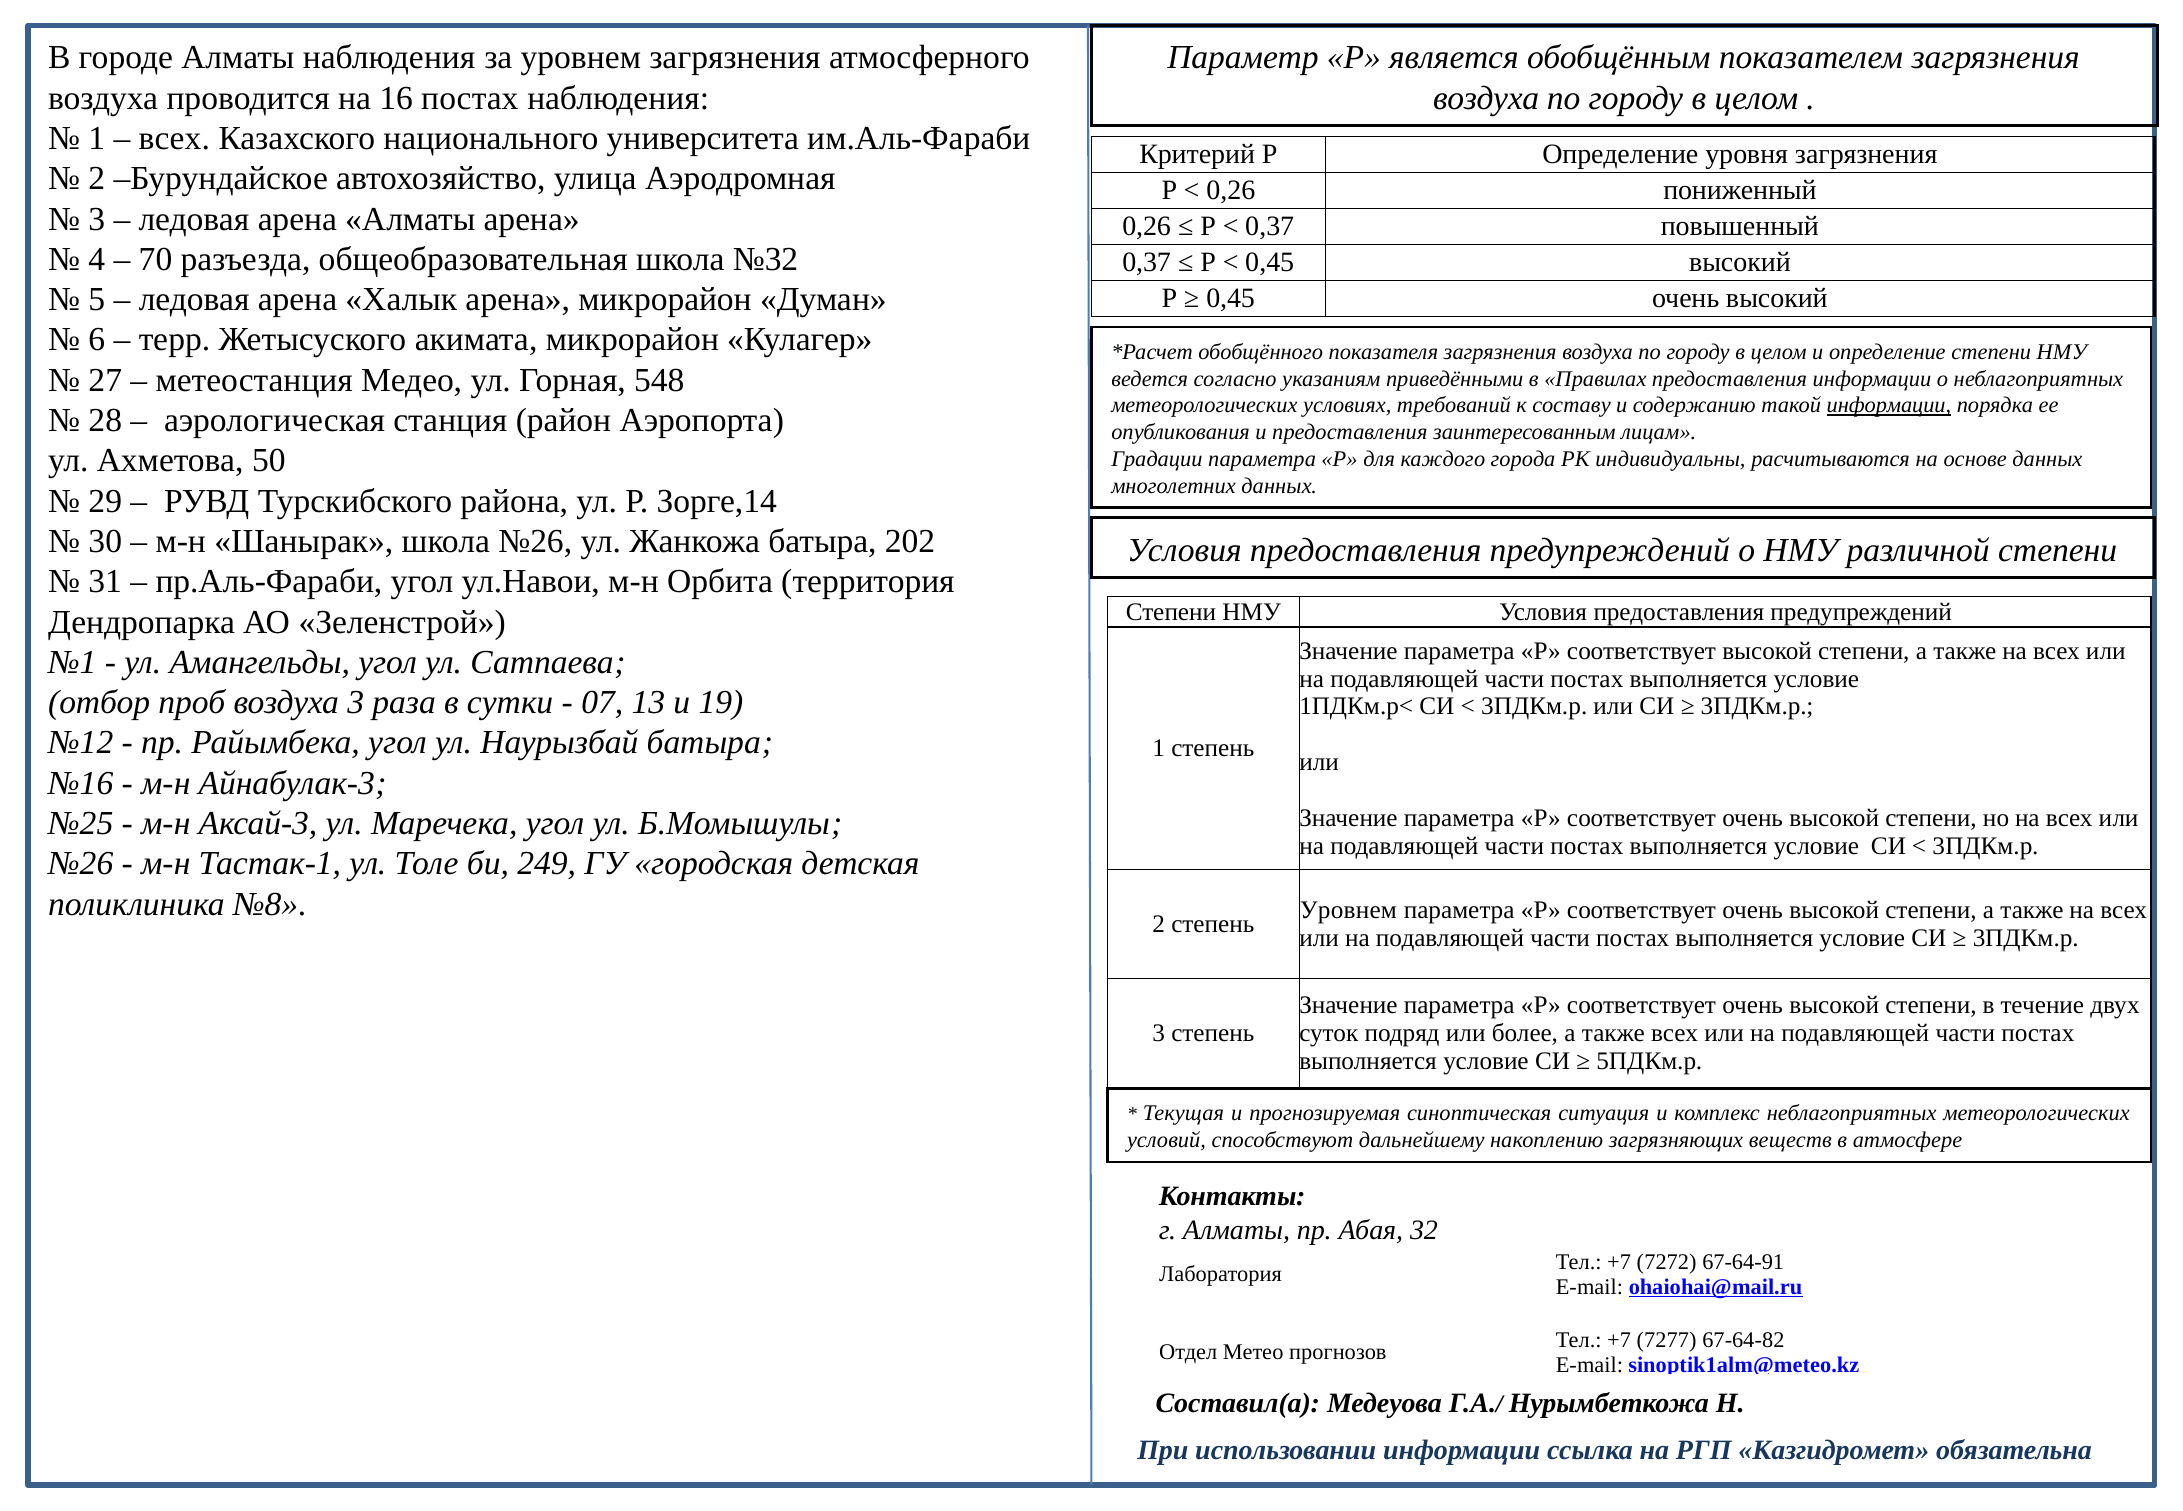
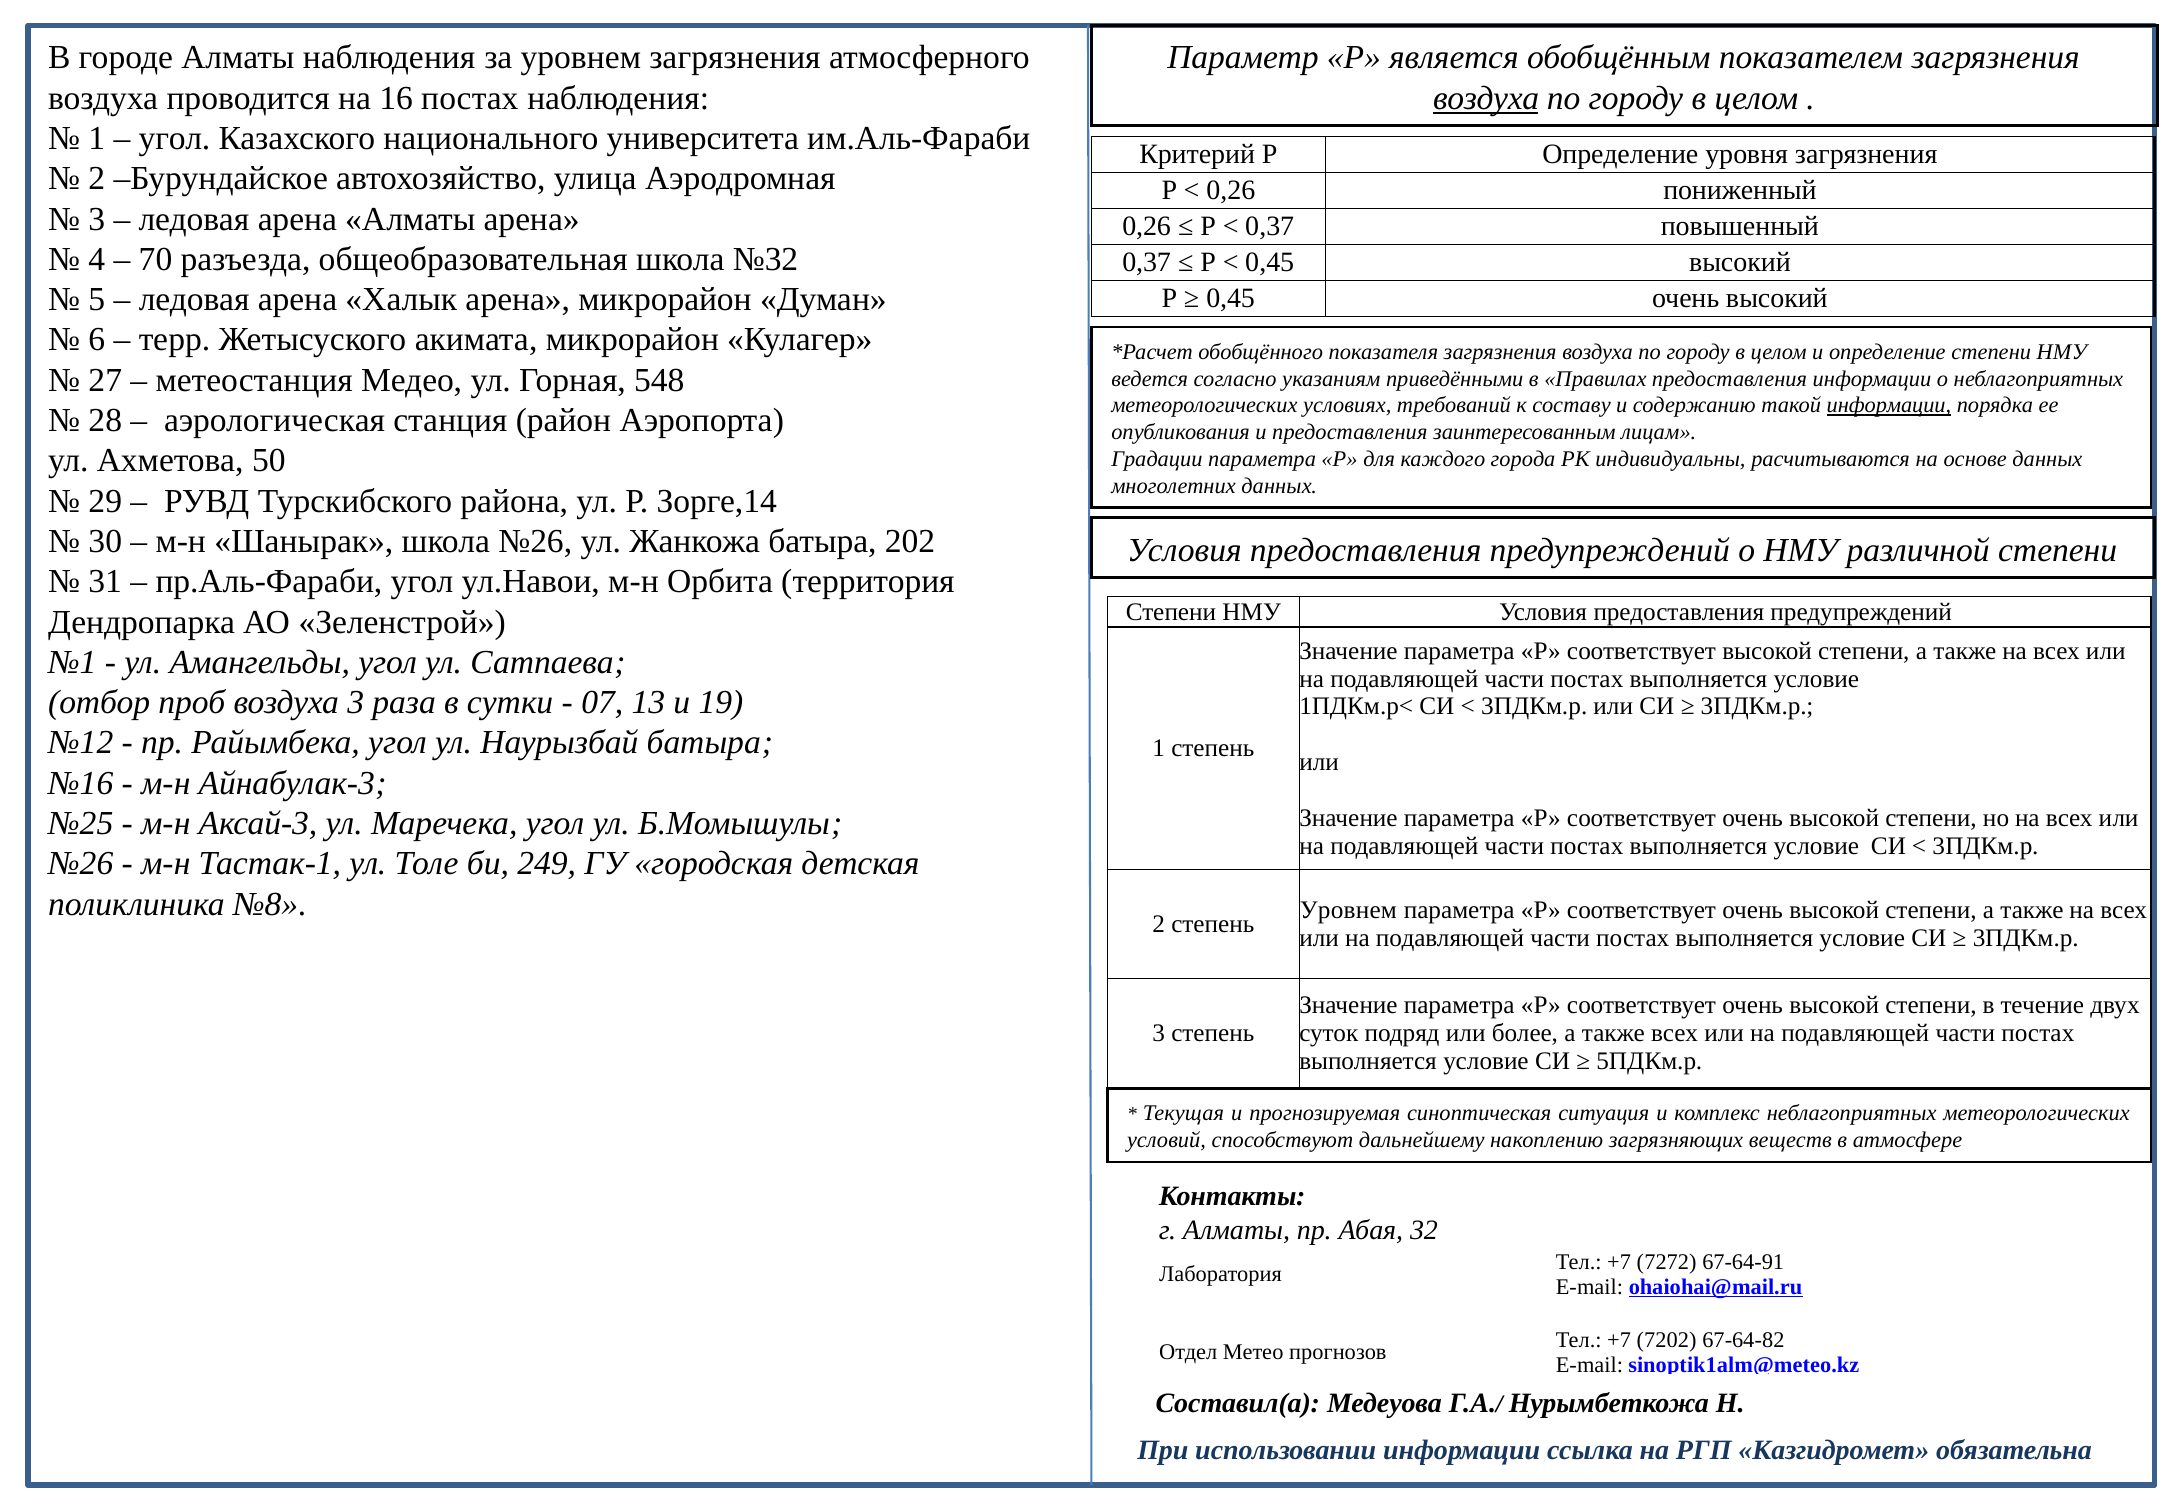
воздуха underline: none -> present (1486, 98)
всех: всех -> угол (175, 138)
7277: 7277 -> 7202 (1667, 1340)
